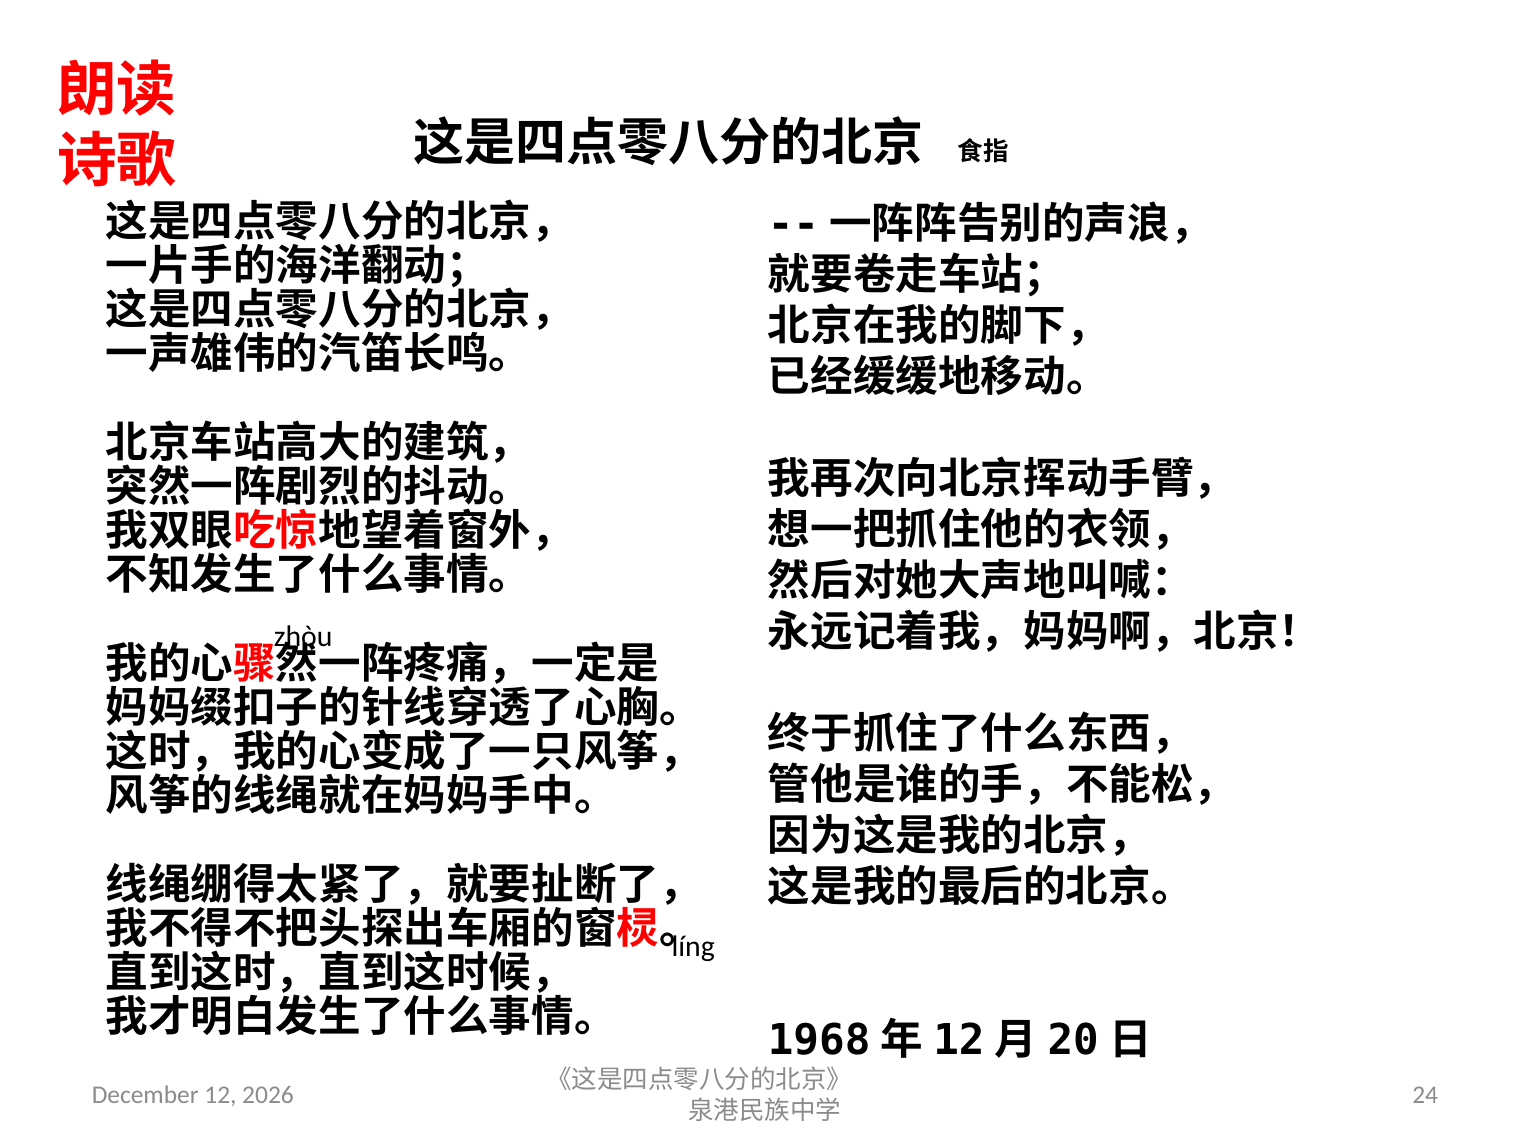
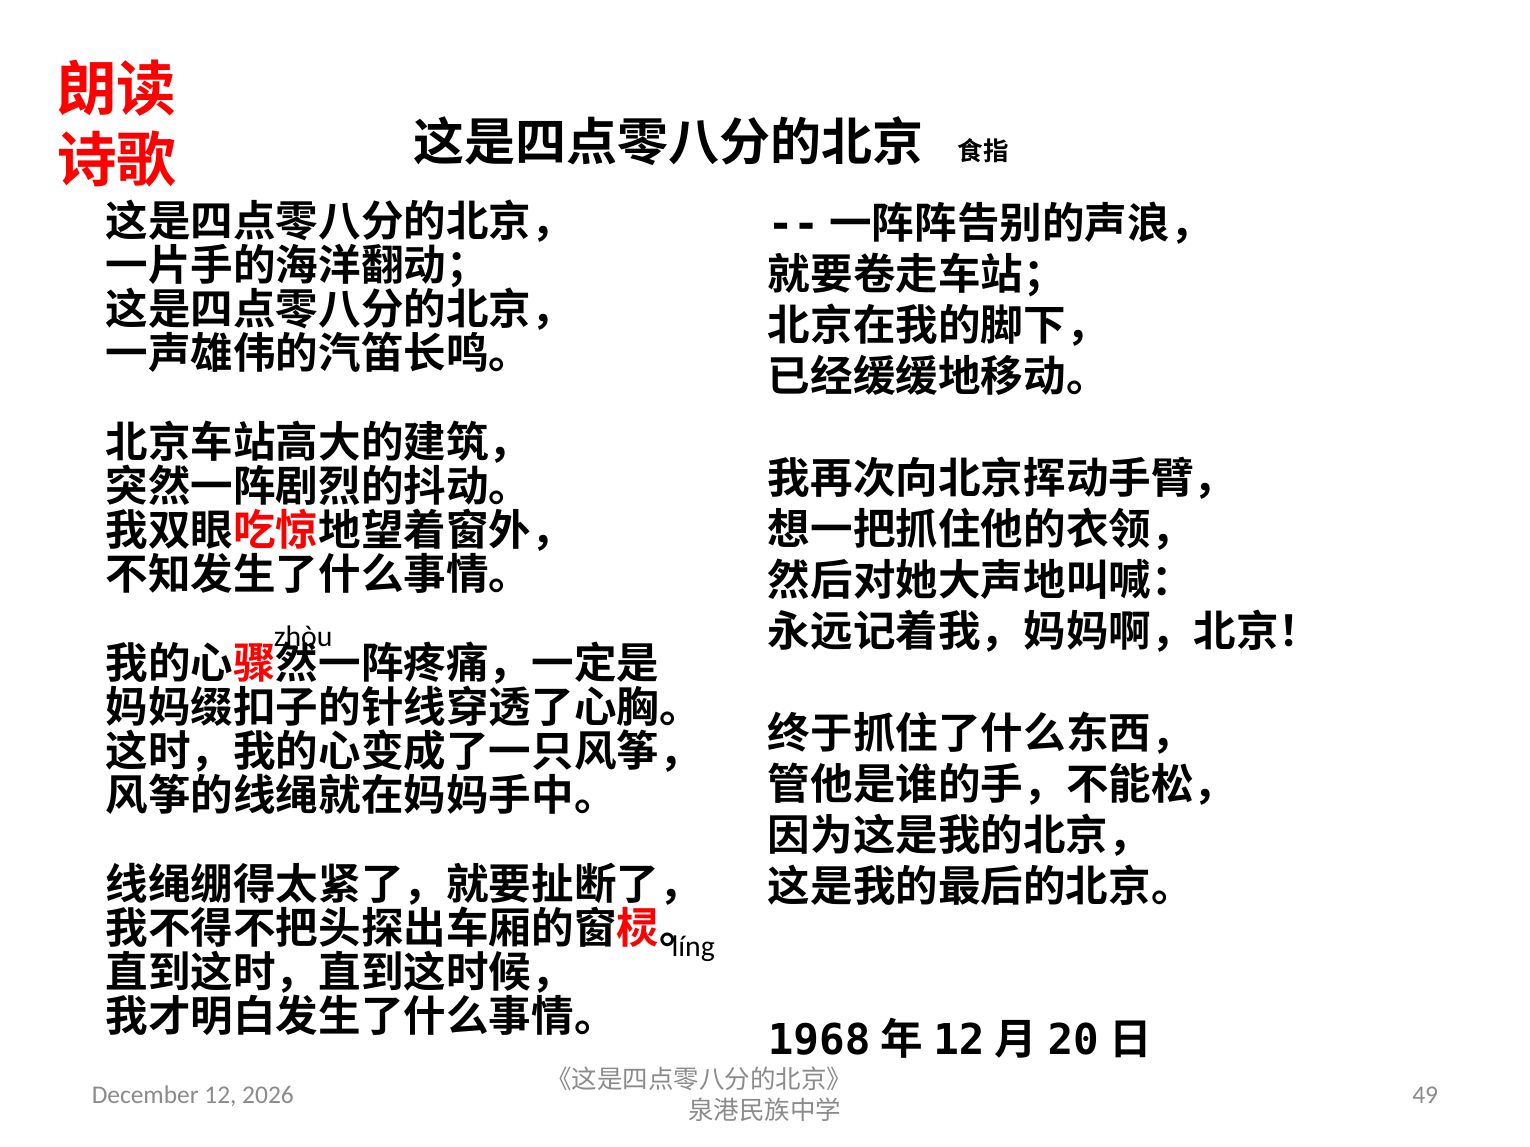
24: 24 -> 49 (1425, 1096)
